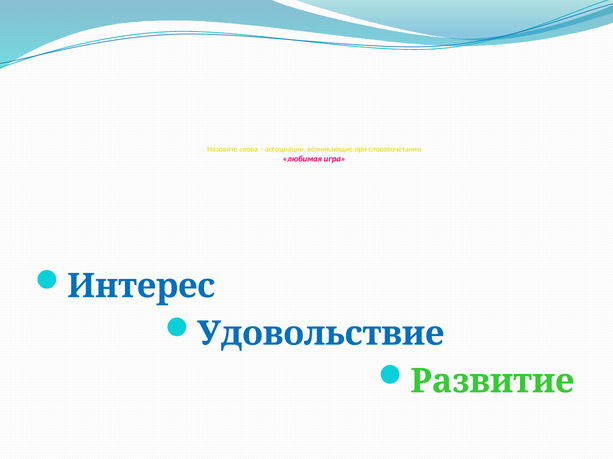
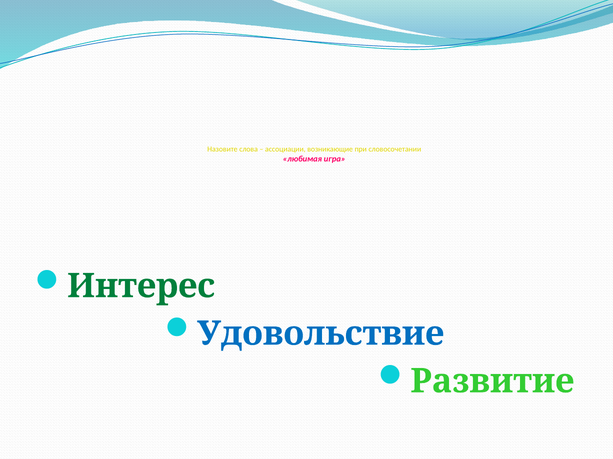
Интерес colour: blue -> green (141, 286)
